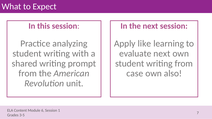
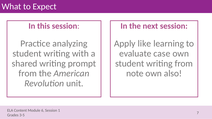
evaluate next: next -> case (162, 54)
case: case -> note (135, 74)
